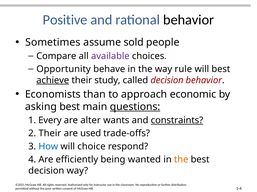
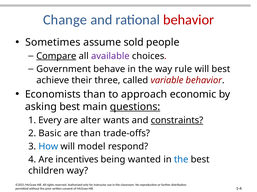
Positive: Positive -> Change (65, 20)
behavior colour: black -> red (189, 20)
Compare underline: none -> present (56, 56)
Opportunity: Opportunity -> Government (64, 69)
achieve underline: present -> none (53, 80)
study: study -> three (107, 80)
called decision: decision -> variable (167, 80)
2 Their: Their -> Basic (50, 134)
are used: used -> than (91, 134)
choice: choice -> model (91, 147)
efficiently: efficiently -> incentives (77, 160)
the colour: orange -> blue (181, 160)
decision: decision -> children (46, 171)
